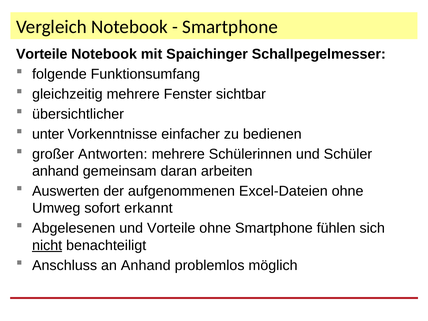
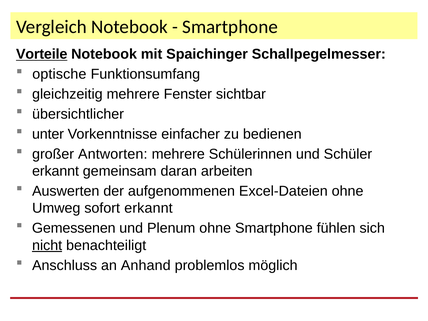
Vorteile underline: none -> present (42, 54)
folgende: folgende -> optische (59, 74)
anhand: anhand -> erkannt (56, 171)
Abgelesenen: Abgelesenen -> Gemessenen (74, 228)
und Vorteile: Vorteile -> Plenum (171, 228)
